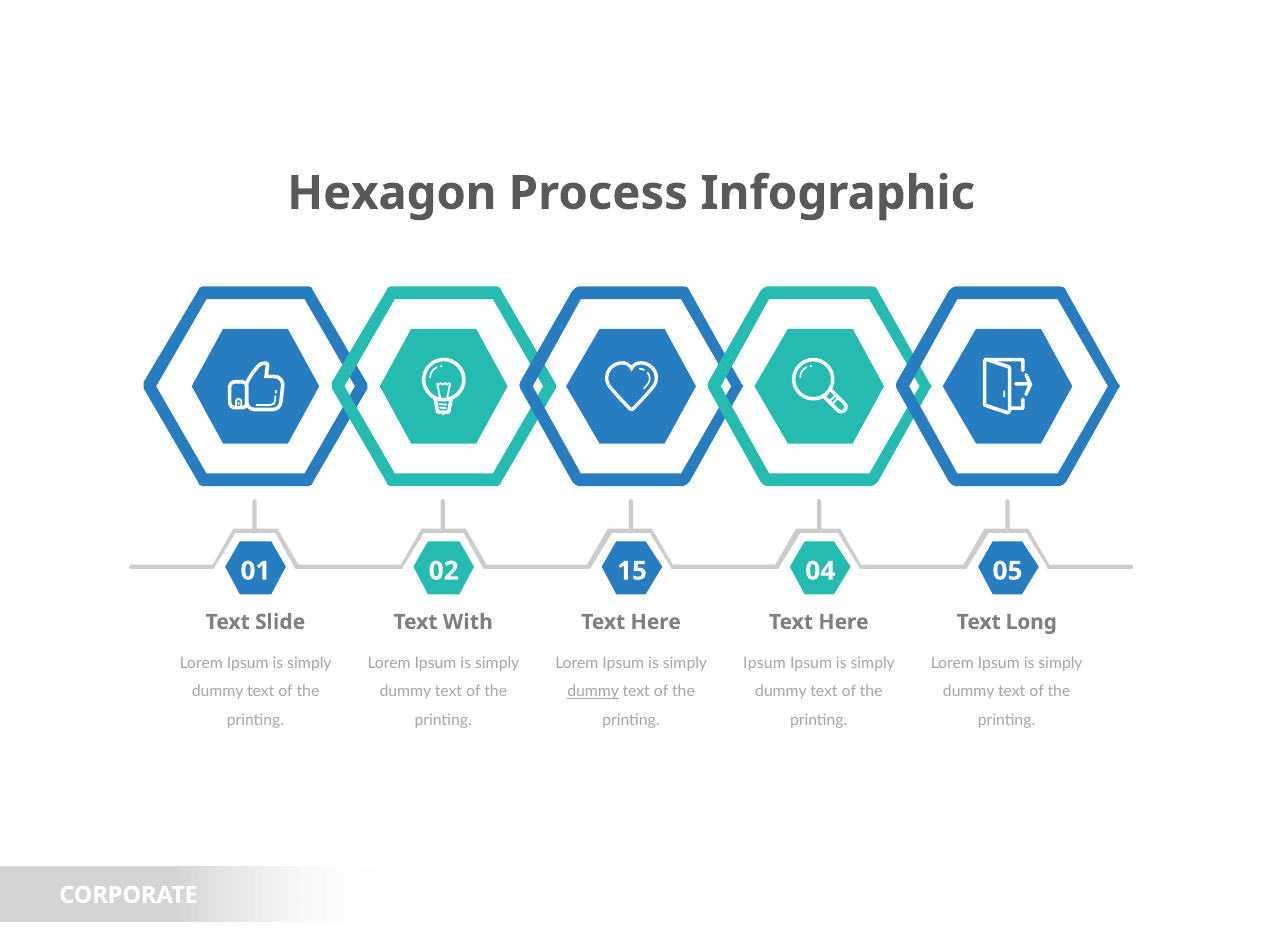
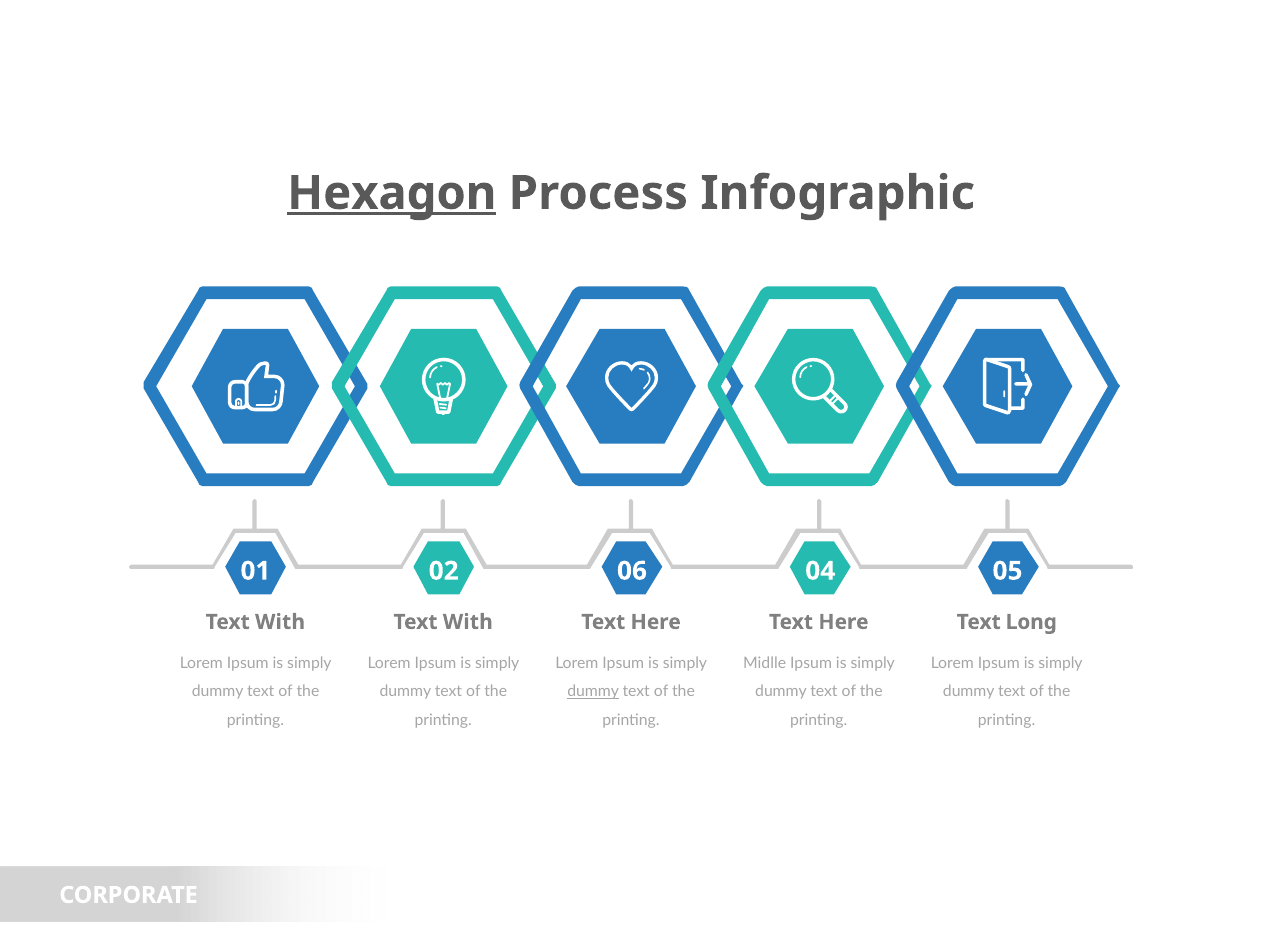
Hexagon underline: none -> present (392, 193)
15: 15 -> 06 (632, 571)
Slide: Slide -> With (280, 622)
Ipsum: Ipsum -> Midlle (765, 663)
